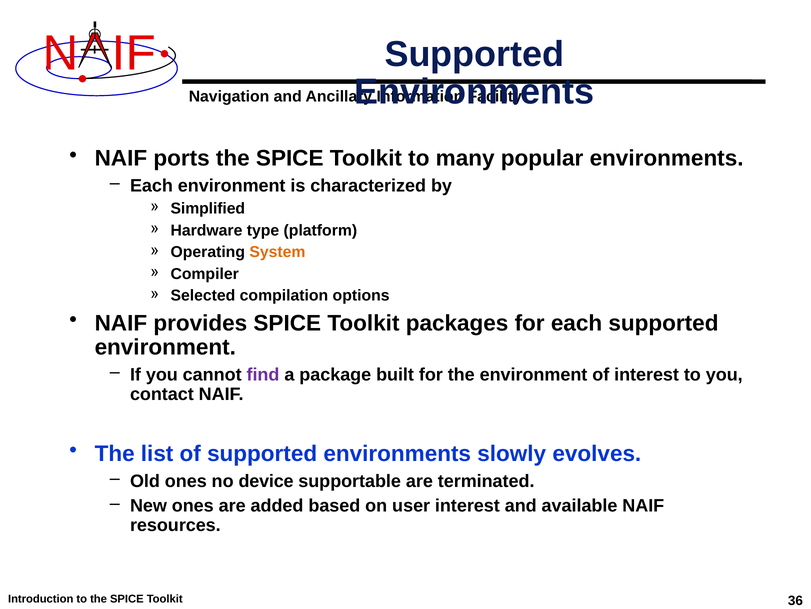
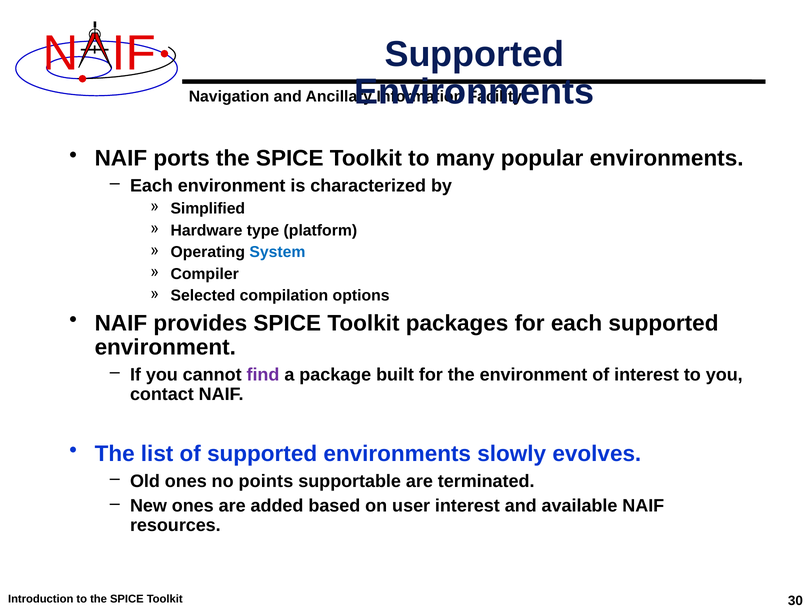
System colour: orange -> blue (277, 252)
device: device -> points (266, 481)
36: 36 -> 30 (795, 600)
